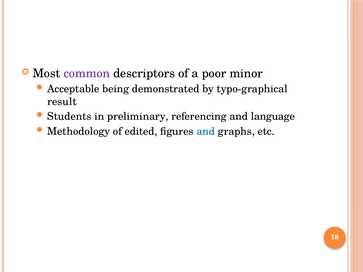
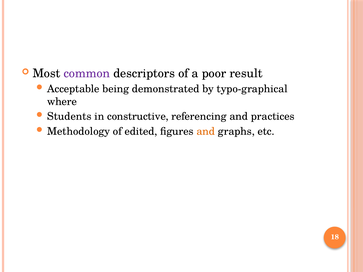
minor: minor -> result (246, 73)
result: result -> where (62, 102)
preliminary: preliminary -> constructive (138, 117)
language: language -> practices (273, 117)
and colour: blue -> orange (206, 131)
